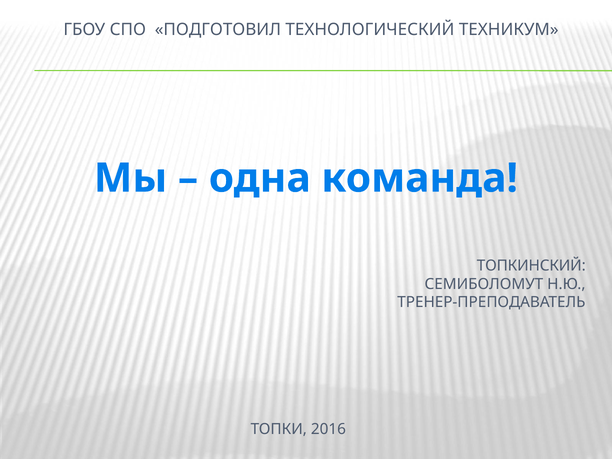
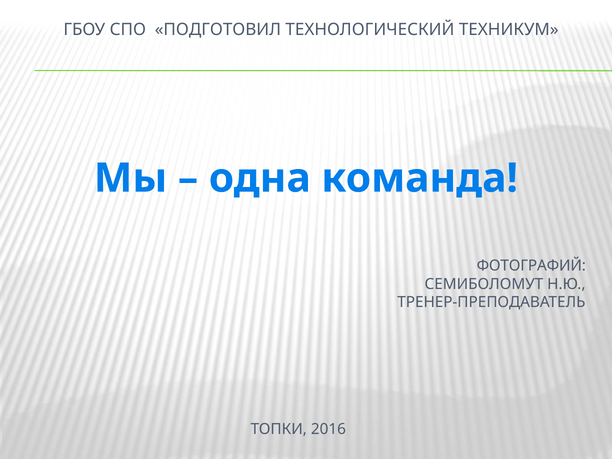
ТОПКИНСКИЙ: ТОПКИНСКИЙ -> ФОТОГРАФИЙ (531, 266)
